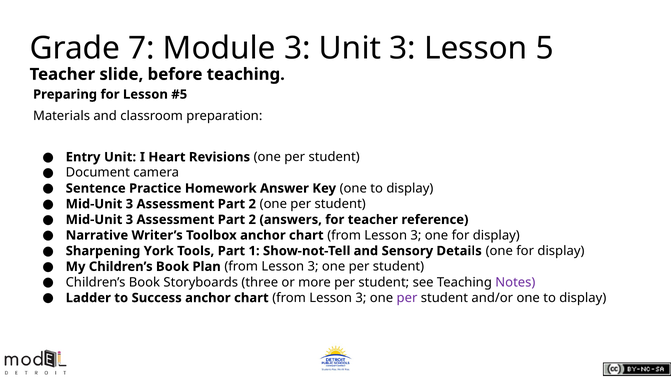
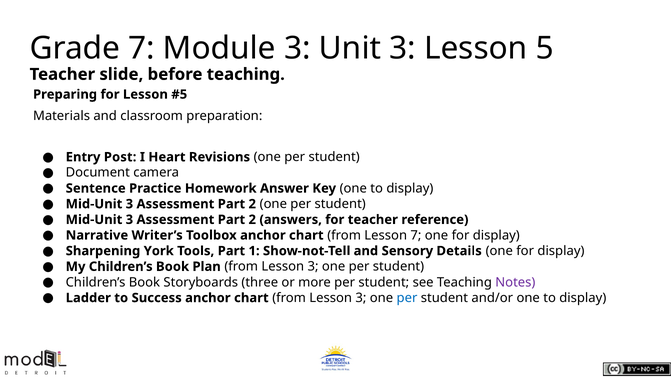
Entry Unit: Unit -> Post (120, 157)
3: 3 -> 7 (416, 236)
per colour: purple -> blue (407, 298)
